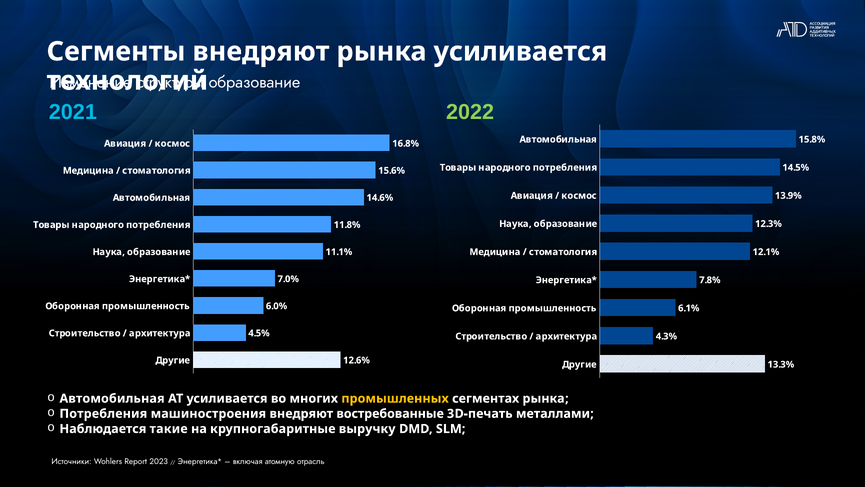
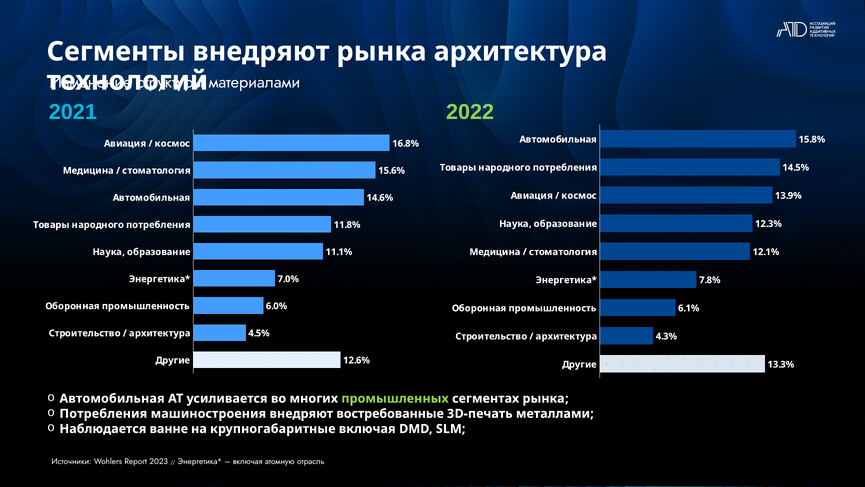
рынка усиливается: усиливается -> архитектура (520, 52)
образование: образование -> материалами (254, 82)
промышленных colour: yellow -> light green (395, 398)
такие: такие -> ванне (169, 428)
крупногабаритные выручку: выручку -> включая (367, 428)
